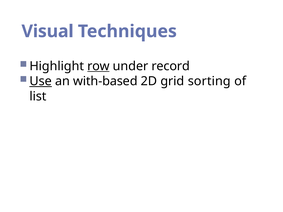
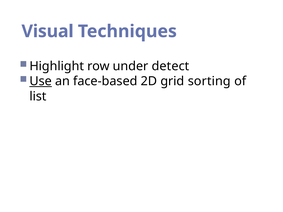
row underline: present -> none (98, 66)
record: record -> detect (170, 66)
with-based: with-based -> face-based (105, 81)
